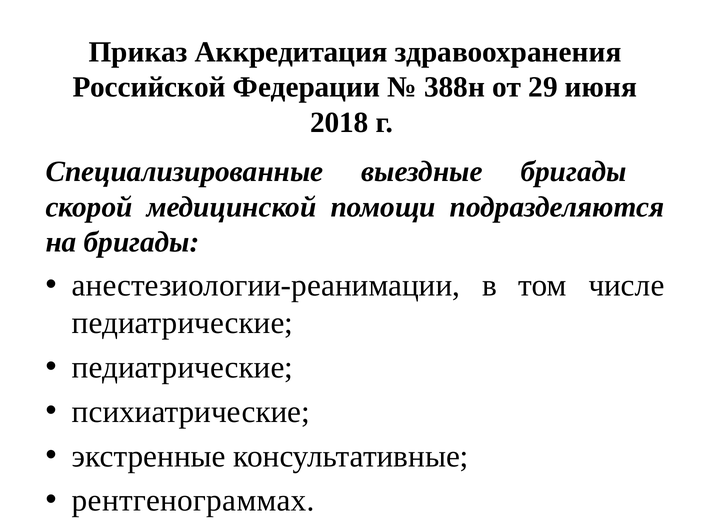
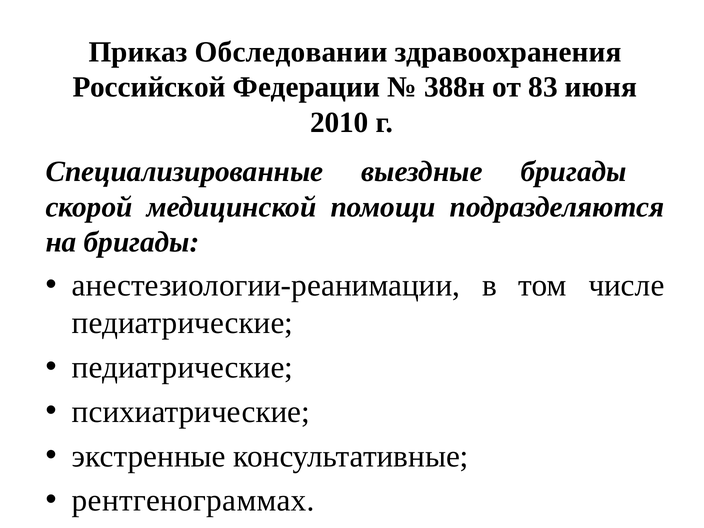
Аккредитация: Аккредитация -> Обследовании (291, 52)
29: 29 -> 83 (543, 87)
2018: 2018 -> 2010 (339, 122)
